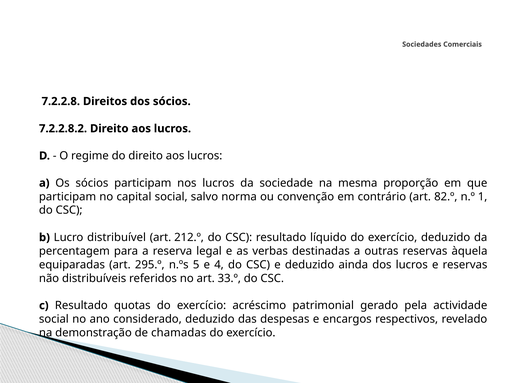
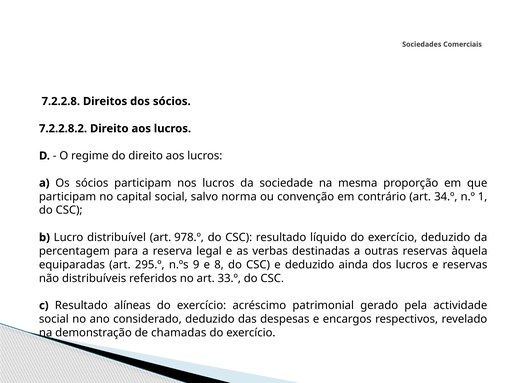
82.º: 82.º -> 34.º (446, 196)
212.º: 212.º -> 978.º (189, 237)
5: 5 -> 9 (196, 264)
4: 4 -> 8 (219, 264)
quotas: quotas -> alíneas (132, 305)
